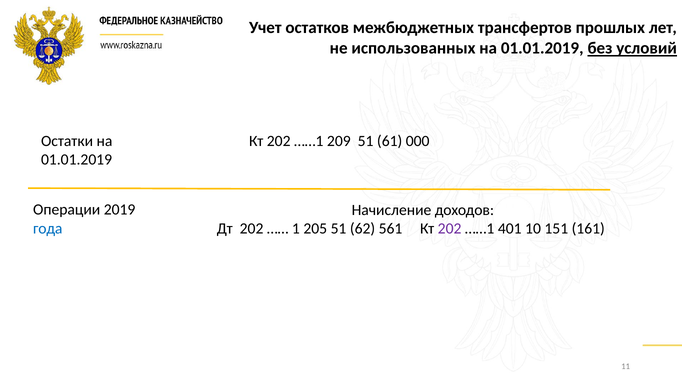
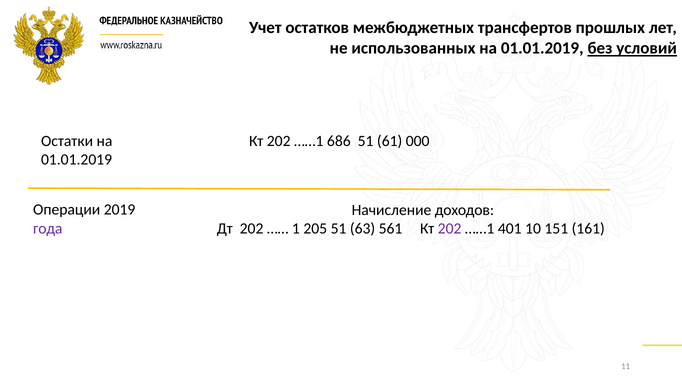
209: 209 -> 686 (339, 141)
года colour: blue -> purple (48, 228)
62: 62 -> 63 (363, 229)
